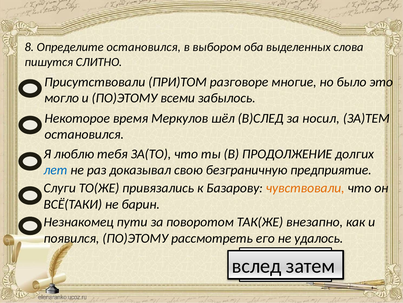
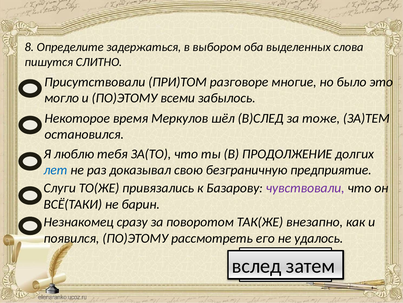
Определите остановился: остановился -> задержаться (144, 47)
носил: носил -> тоже (321, 118)
чувствовали colour: orange -> purple (305, 188)
пути: пути -> сразу (132, 222)
